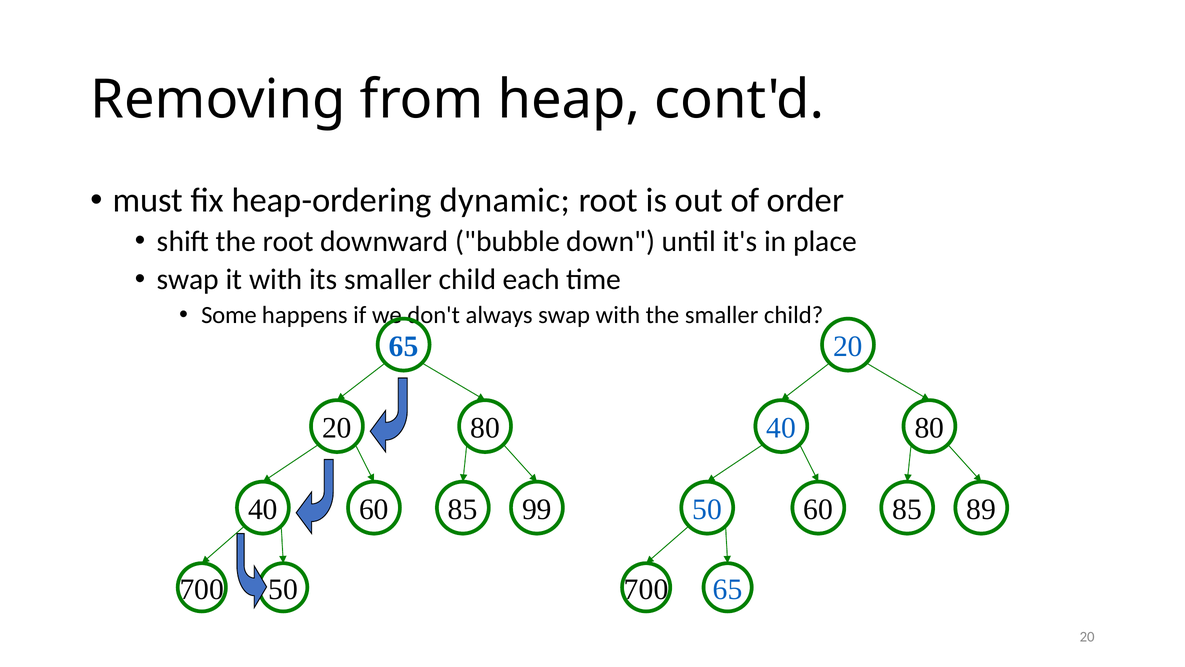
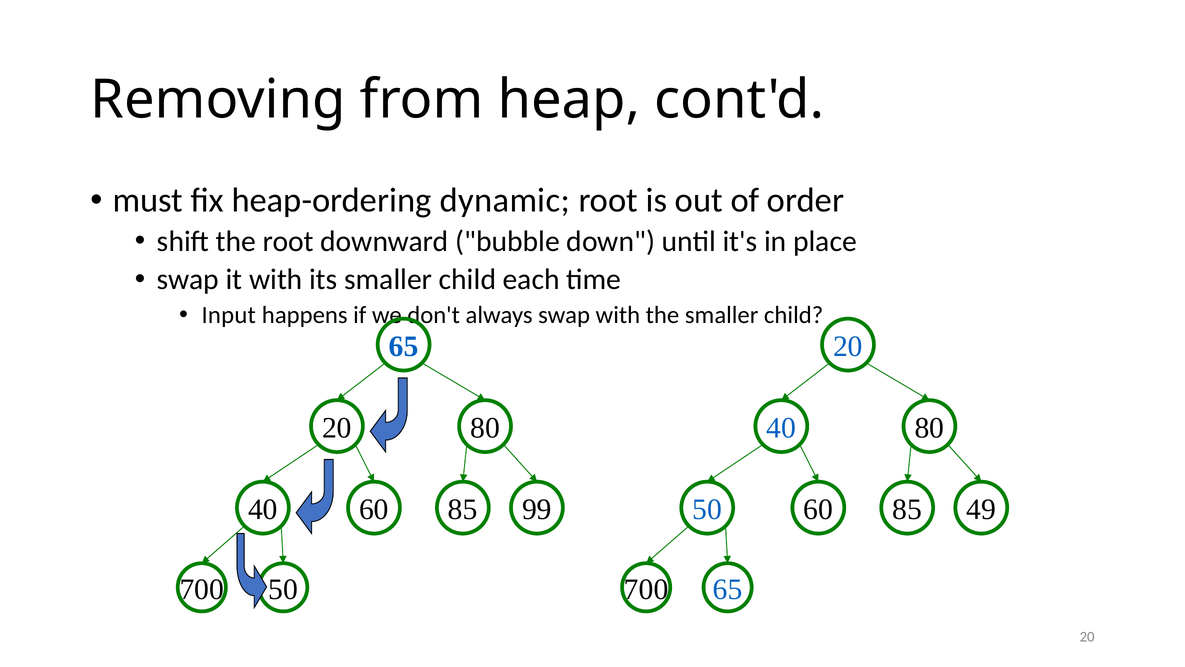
Some: Some -> Input (229, 315)
89: 89 -> 49 (981, 509)
